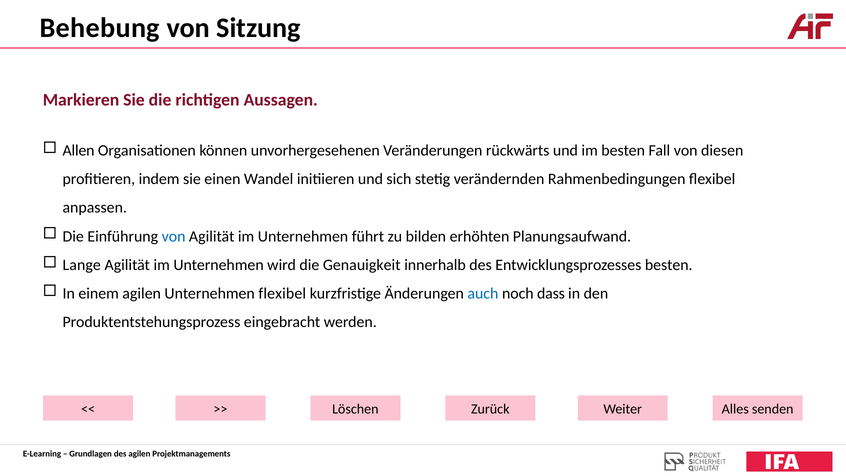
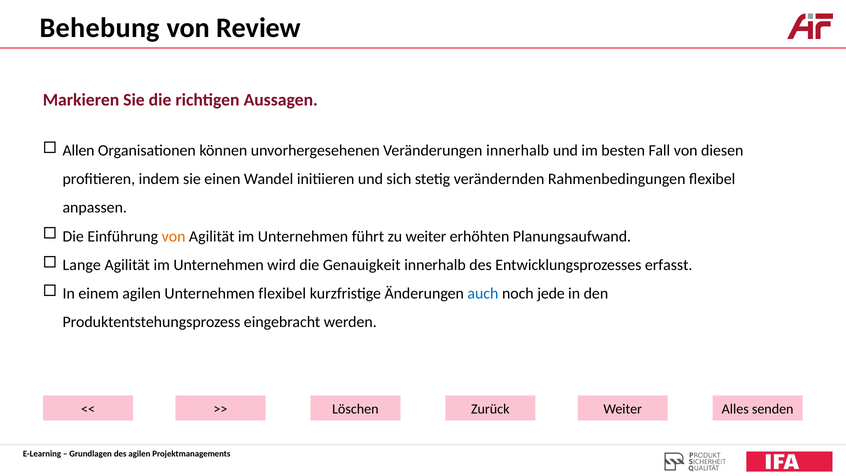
Sitzung: Sitzung -> Review (258, 28)
Veränderungen rückwärts: rückwärts -> innerhalb (518, 151)
von colour: blue -> orange (174, 236)
zu bilden: bilden -> weiter (426, 236)
Entwicklungsprozesses besten: besten -> erfasst (669, 265)
dass: dass -> jede (551, 293)
